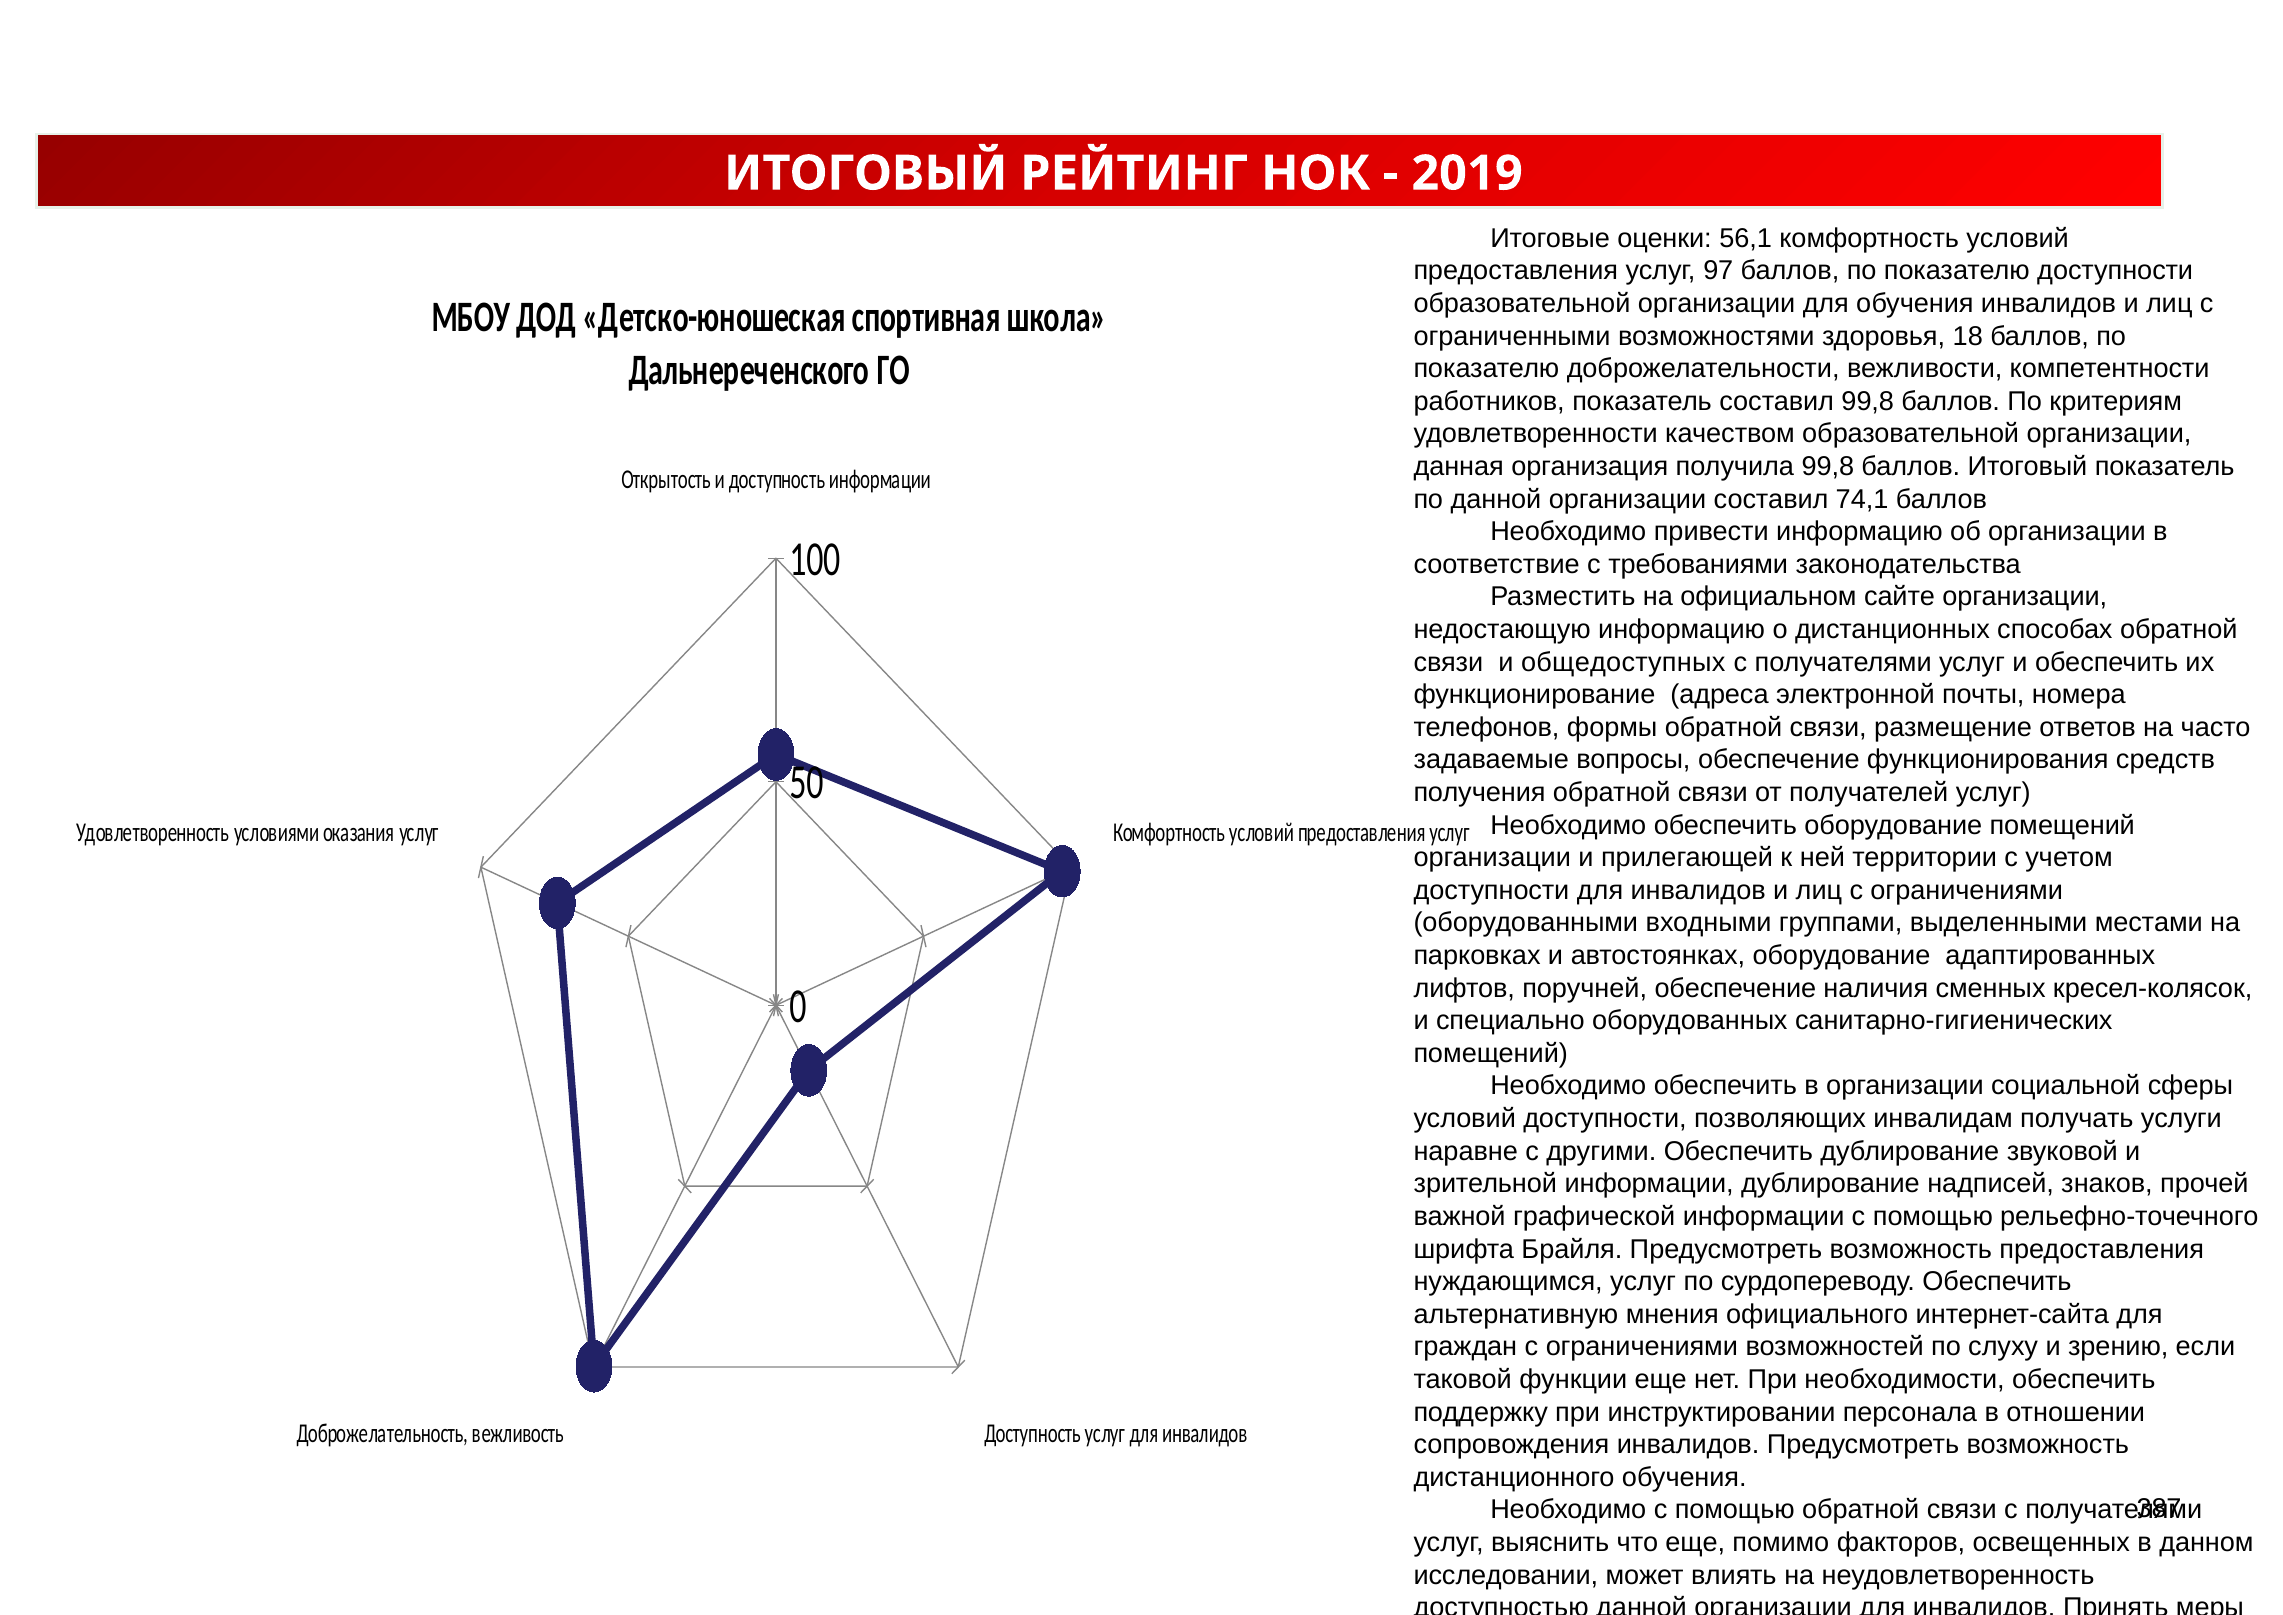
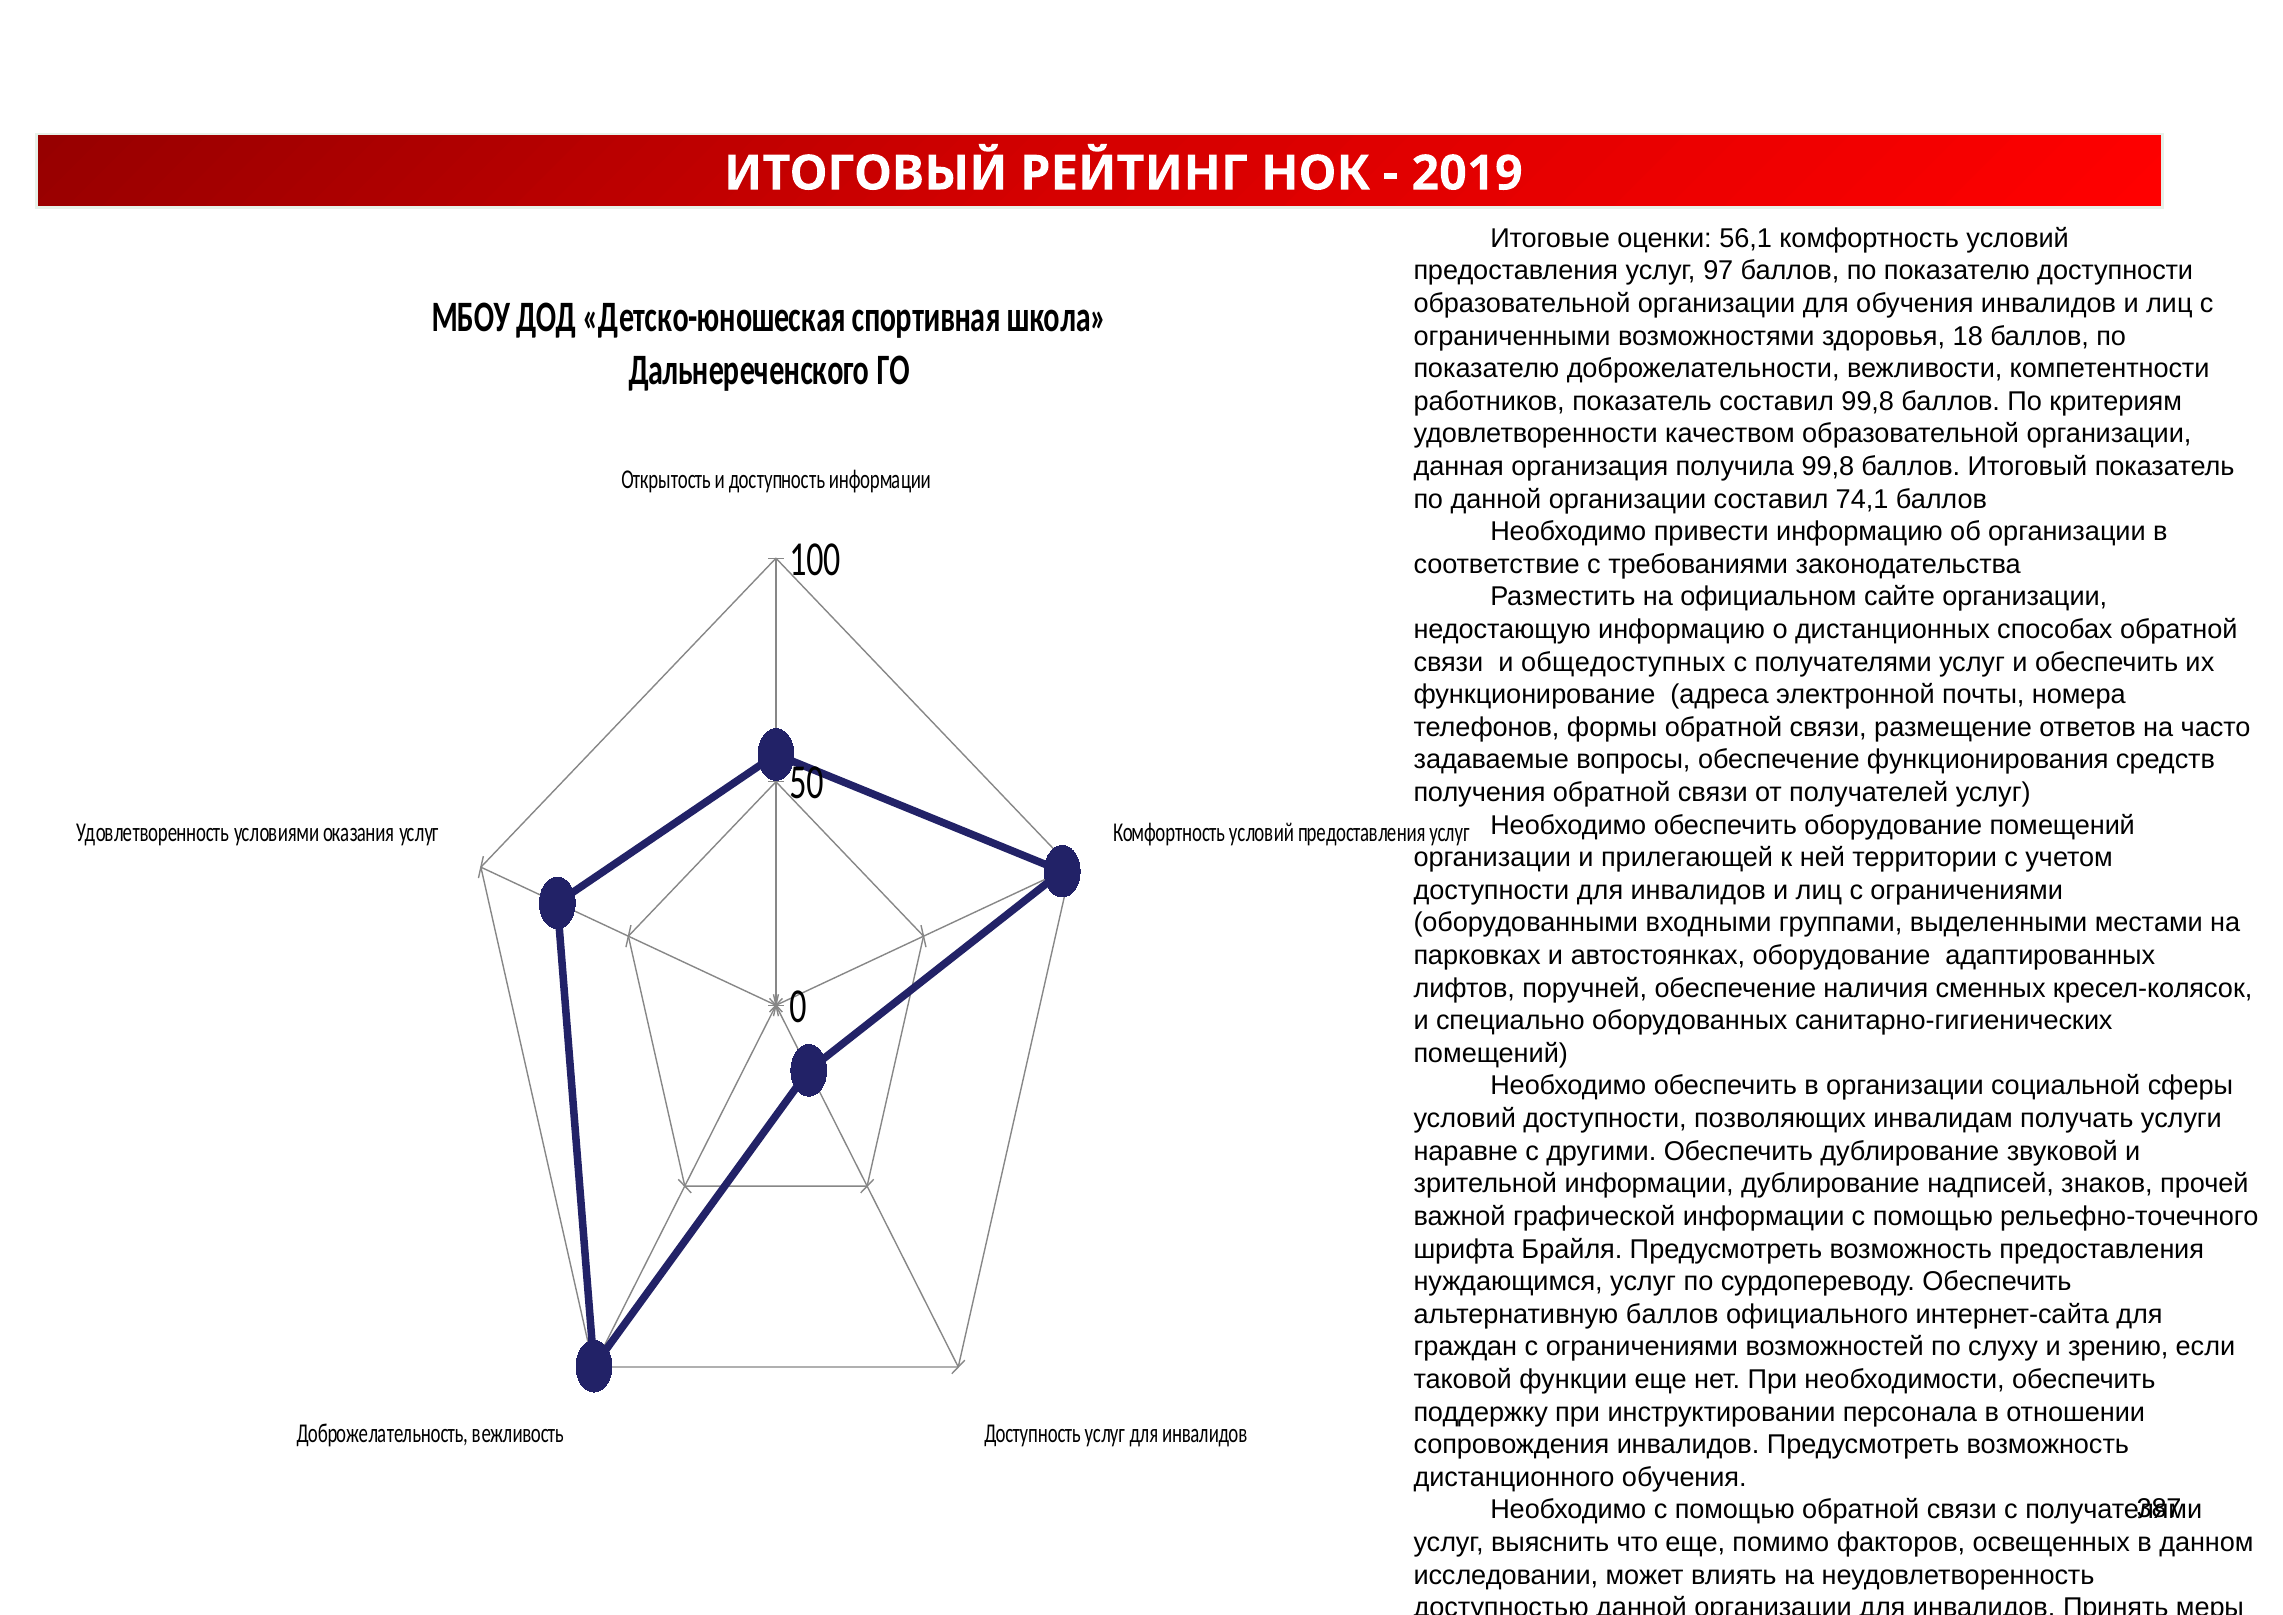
альтернативную мнения: мнения -> баллов (1672, 1314)
